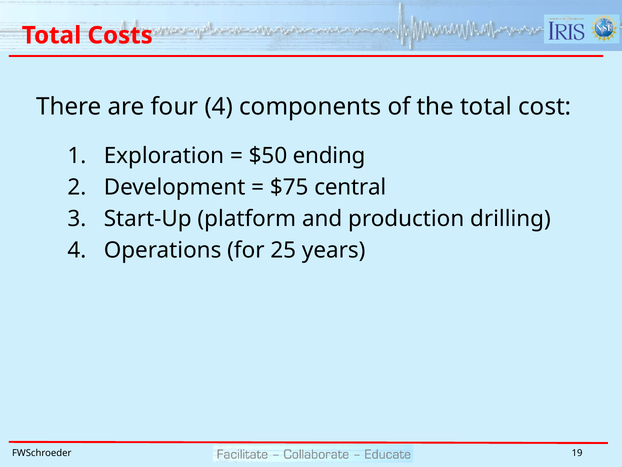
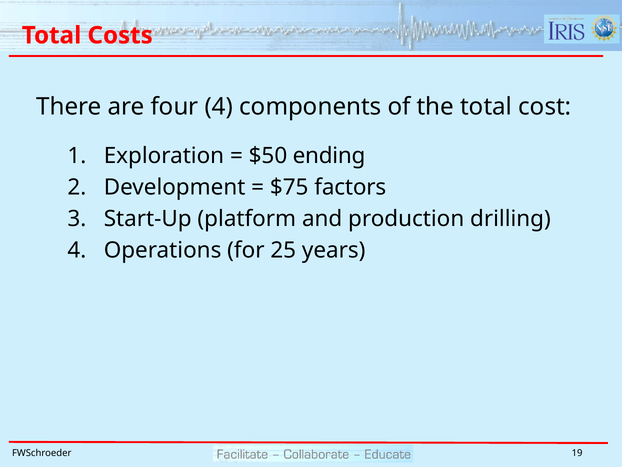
central: central -> factors (350, 187)
